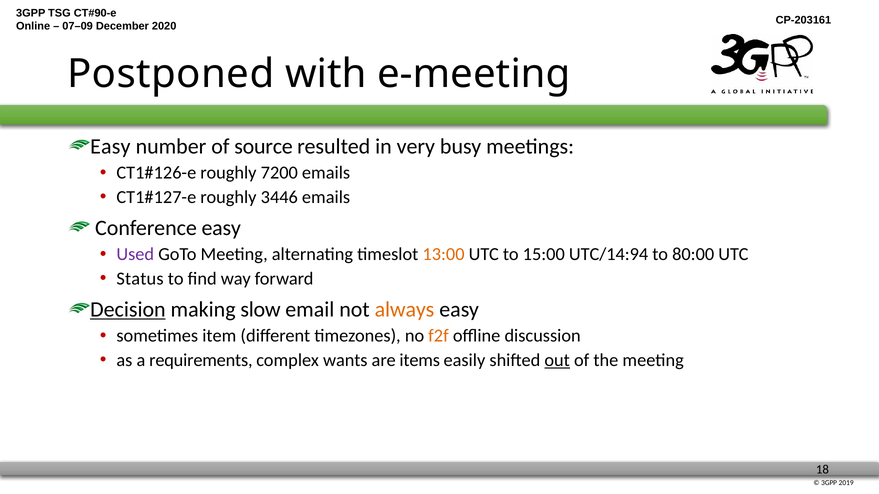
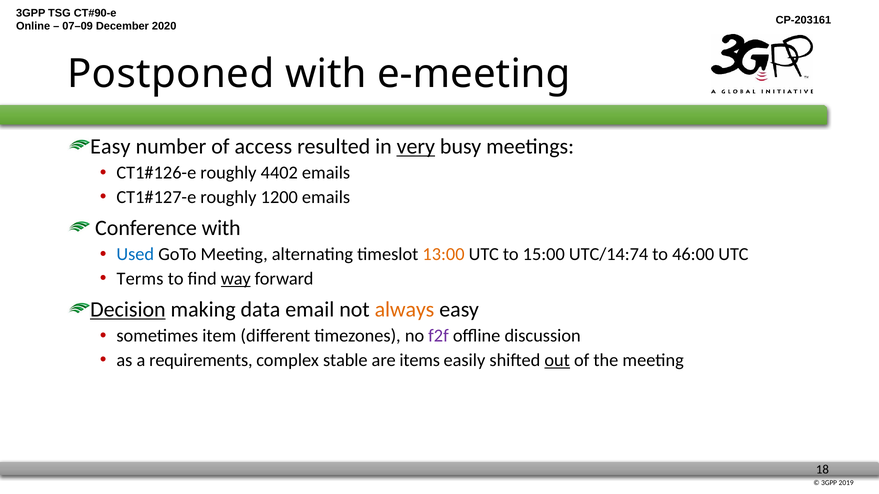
source: source -> access (263, 147)
very underline: none -> present (416, 147)
7200: 7200 -> 4402 (279, 173)
3446: 3446 -> 1200 (279, 197)
Conference easy: easy -> with (221, 228)
Used colour: purple -> blue (135, 255)
UTC/14:94: UTC/14:94 -> UTC/14:74 (609, 255)
80:00: 80:00 -> 46:00 (693, 255)
Status: Status -> Terms (140, 279)
way underline: none -> present (236, 279)
slow: slow -> data (260, 310)
f2f colour: orange -> purple (438, 336)
wants: wants -> stable (345, 360)
